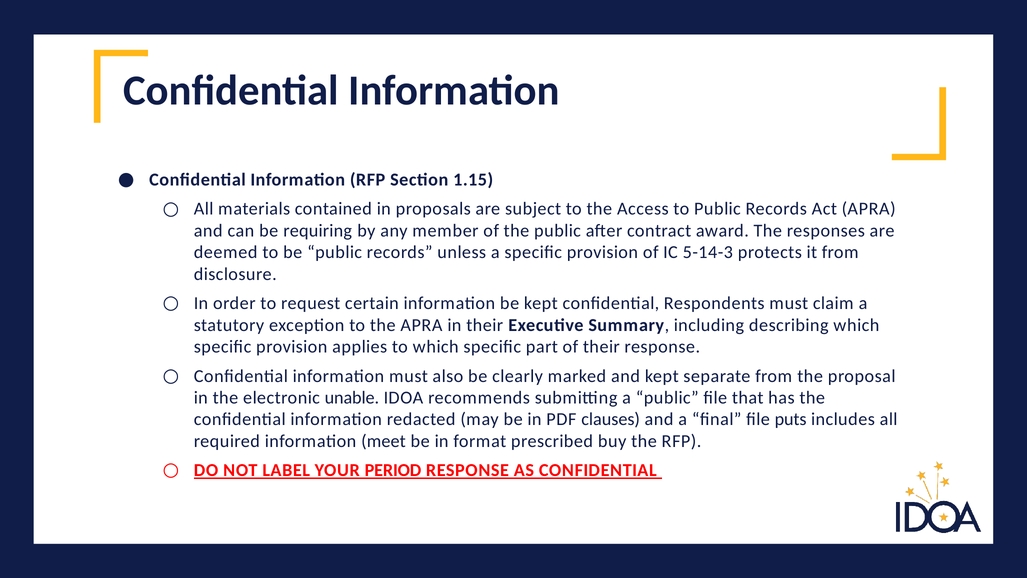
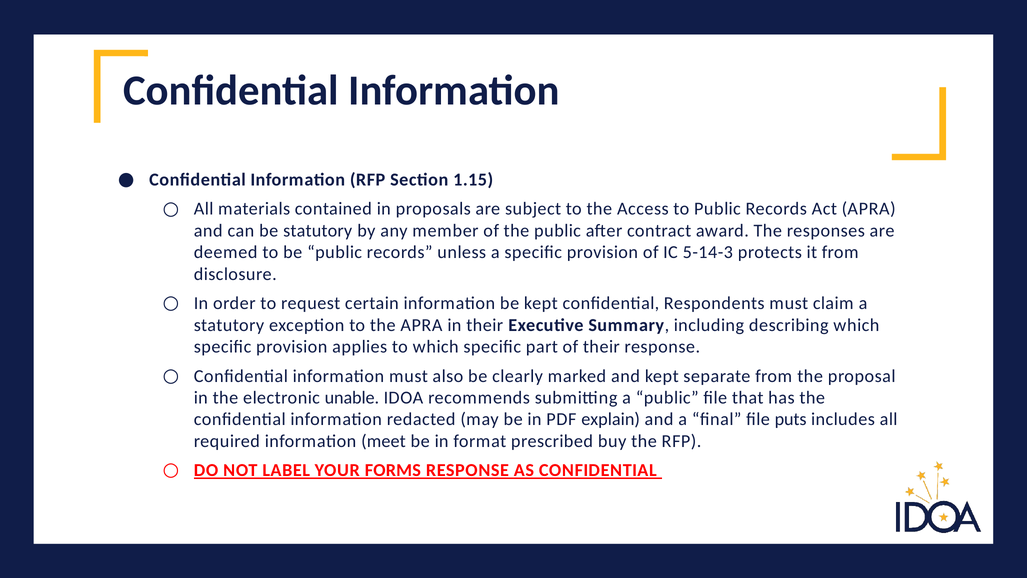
be requiring: requiring -> statutory (318, 231)
clauses: clauses -> explain (611, 419)
PERIOD: PERIOD -> FORMS (393, 470)
